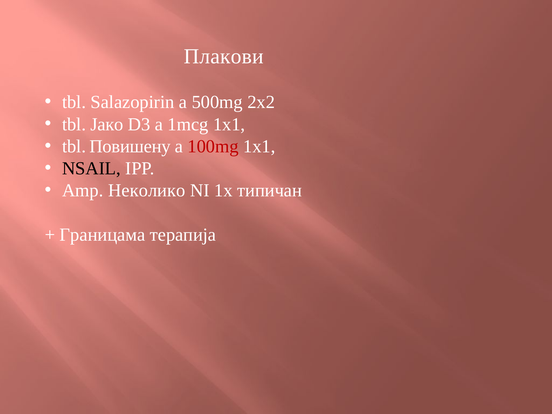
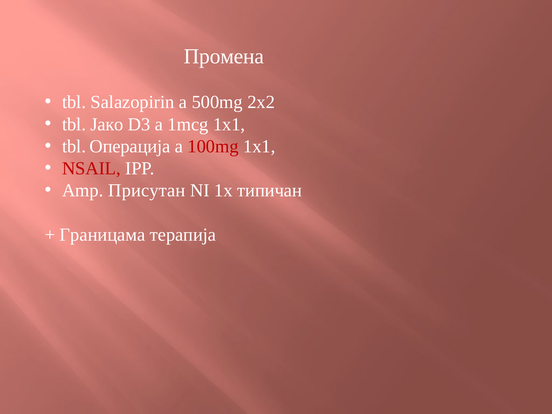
Плакови: Плакови -> Промена (224, 56)
Повишену: Повишену -> Операција (130, 146)
NSAIL colour: black -> red (91, 168)
Неколико: Неколико -> Присутан (147, 191)
